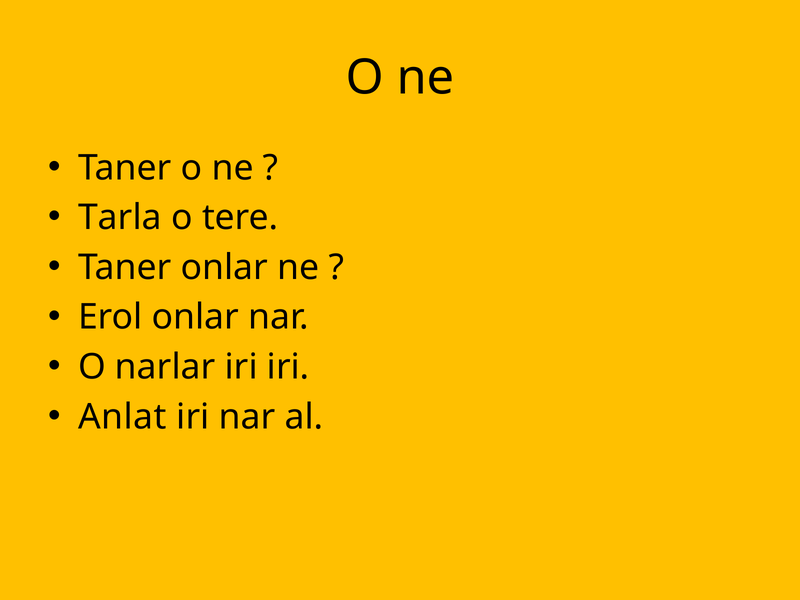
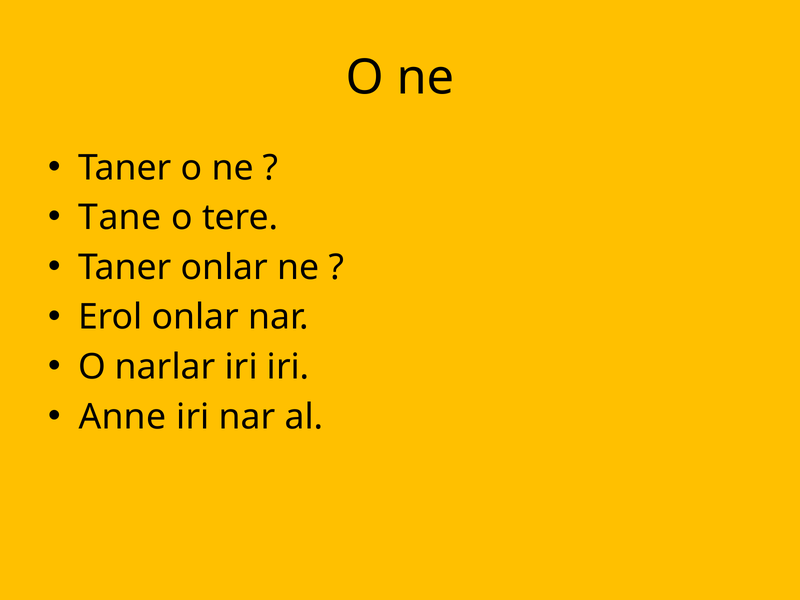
Tarla: Tarla -> Tane (120, 218)
Anlat: Anlat -> Anne (122, 417)
